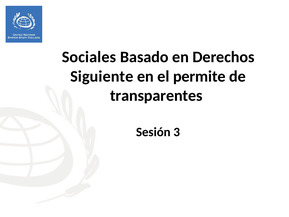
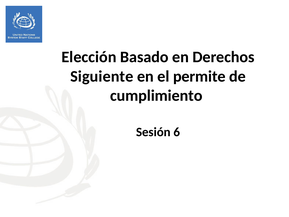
Sociales: Sociales -> Elección (89, 57)
transparentes: transparentes -> cumplimiento (156, 96)
3: 3 -> 6 (177, 132)
